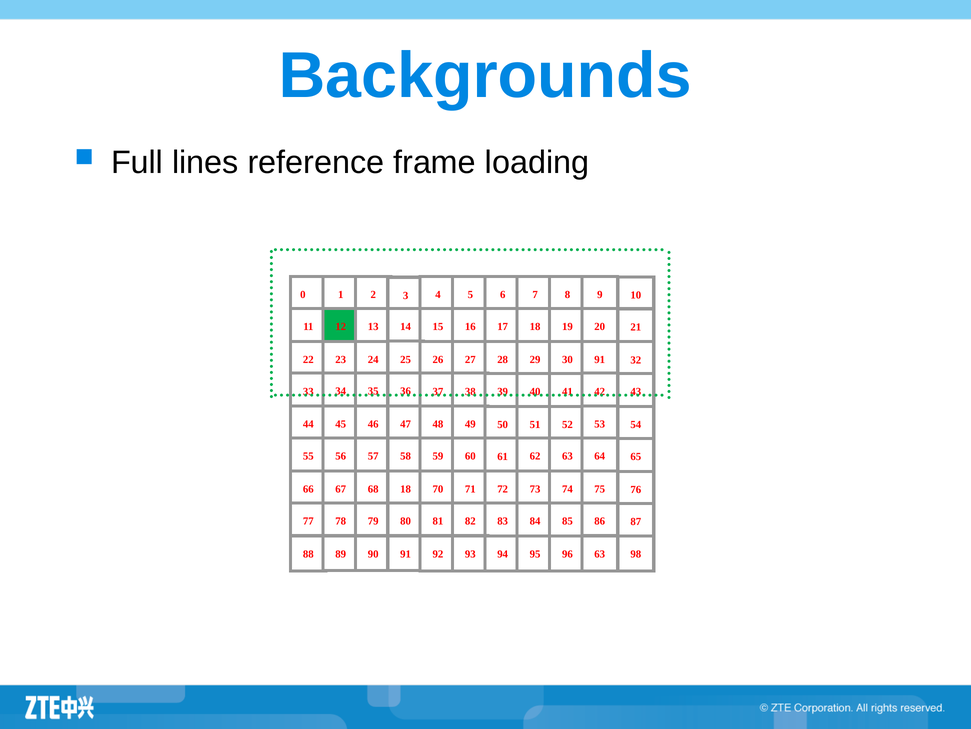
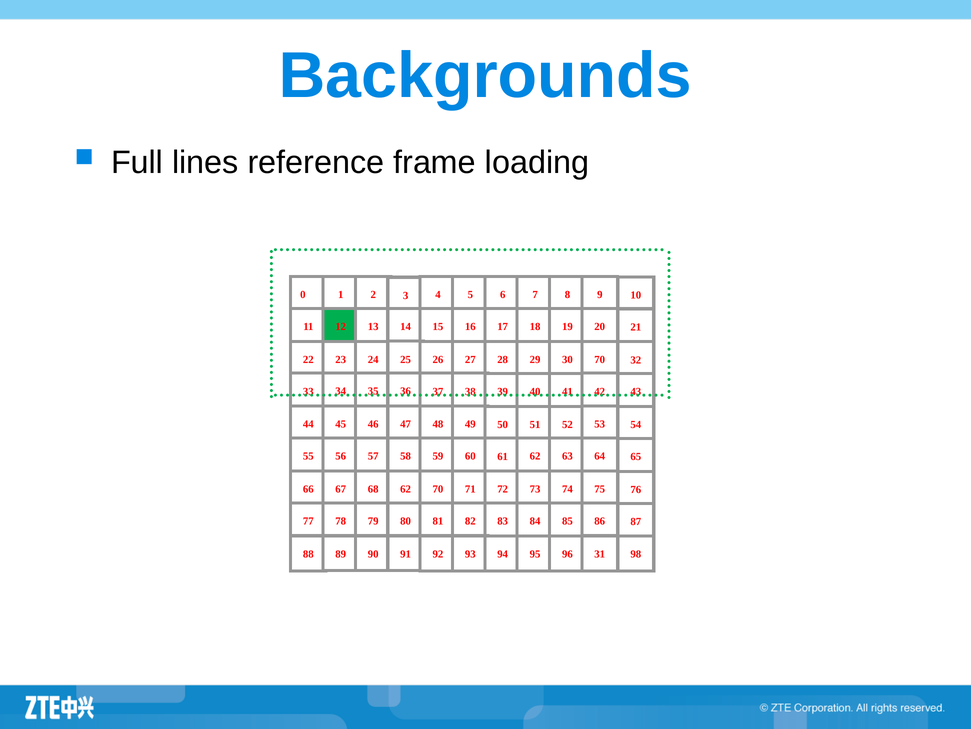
30 91: 91 -> 70 (600, 359)
68 18: 18 -> 62 (406, 489)
96 63: 63 -> 31 (600, 553)
